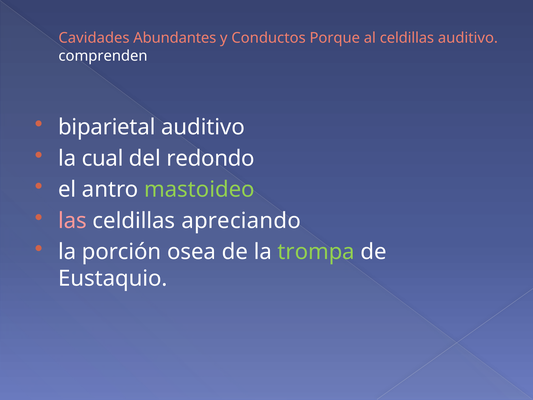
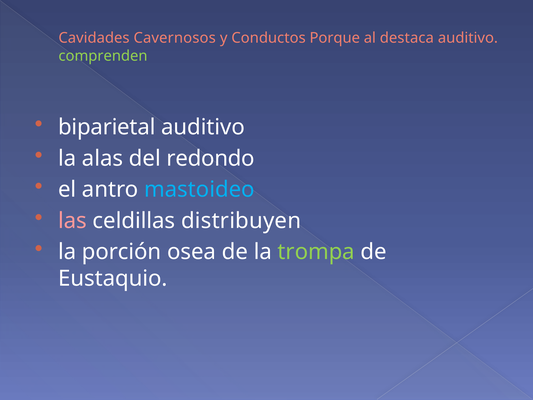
Abundantes: Abundantes -> Cavernosos (175, 38)
al celdillas: celdillas -> destaca (407, 38)
comprenden colour: white -> light green (103, 56)
cual: cual -> alas (103, 158)
mastoideo colour: light green -> light blue (199, 189)
apreciando: apreciando -> distribuyen (241, 221)
